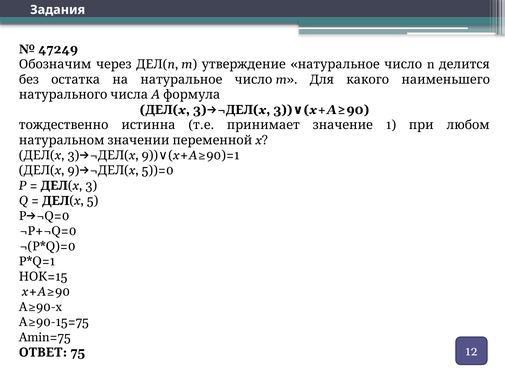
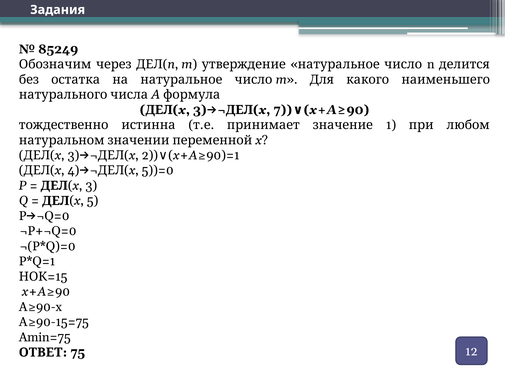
47249: 47249 -> 85249 (58, 49)
3: 3 -> 7 (283, 110)
9: 9 -> 2 (150, 155)
9: 9 -> 4 (73, 170)
